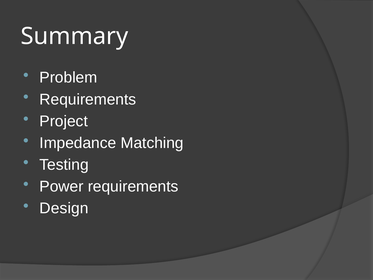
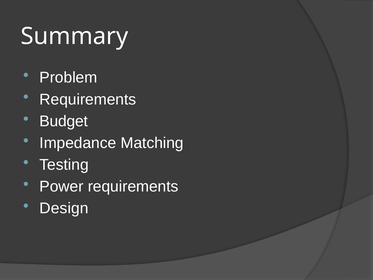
Project: Project -> Budget (64, 121)
